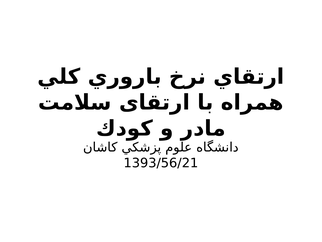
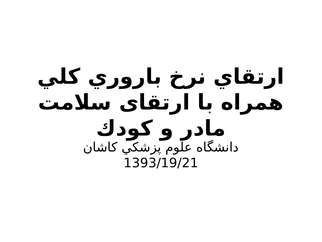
1393/56/21: 1393/56/21 -> 1393/19/21 (161, 163)
